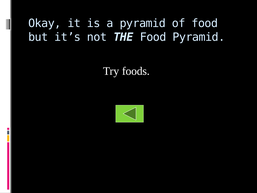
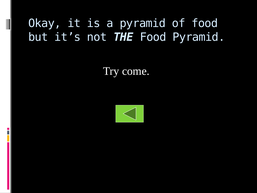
foods: foods -> come (136, 71)
